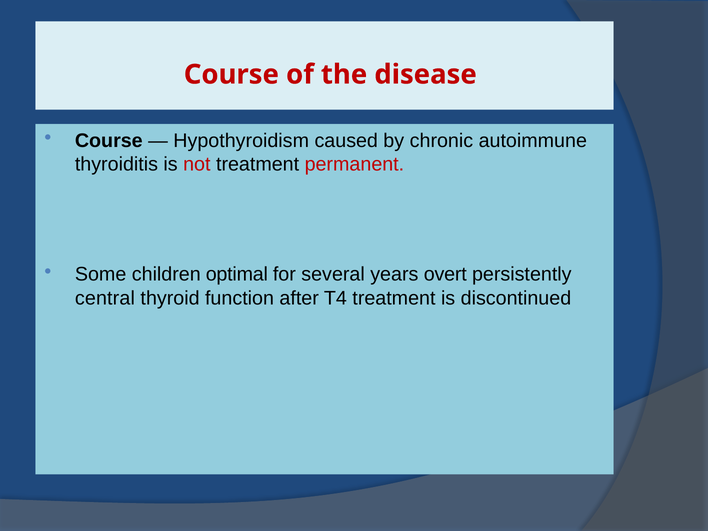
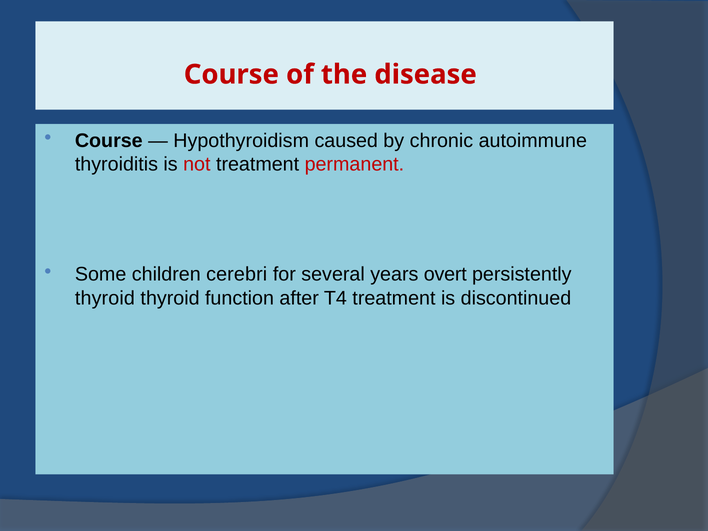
optimal: optimal -> cerebri (237, 275)
central: central -> thyroid (105, 298)
